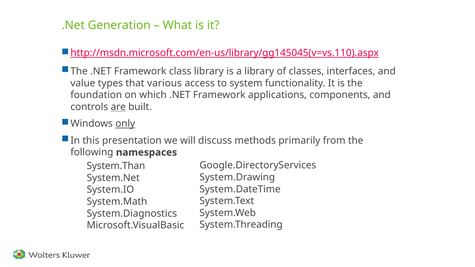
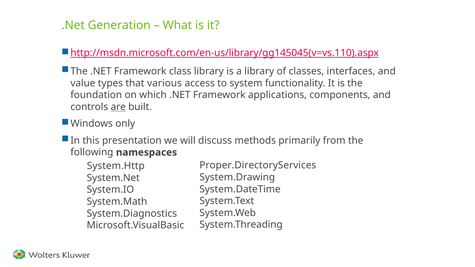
only underline: present -> none (125, 124)
Google.DirectoryServices: Google.DirectoryServices -> Proper.DirectoryServices (258, 165)
System.Than: System.Than -> System.Http (116, 166)
